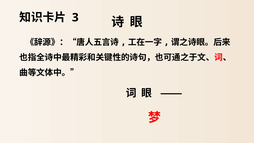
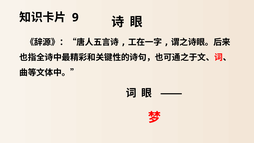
3: 3 -> 9 (75, 18)
